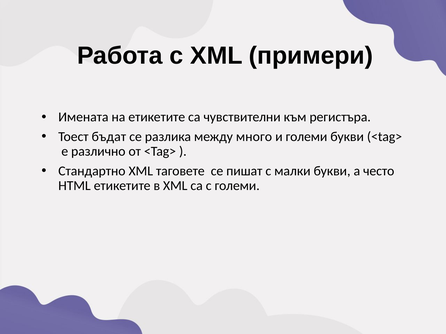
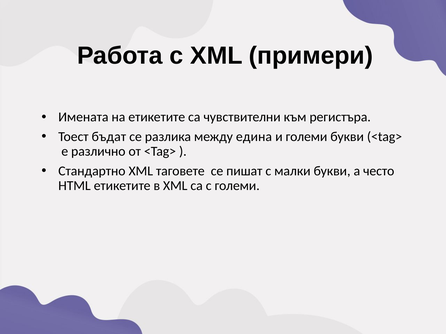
много: много -> едина (254, 137)
